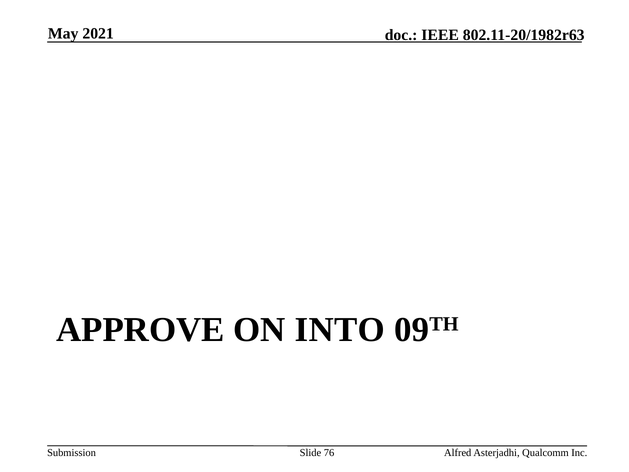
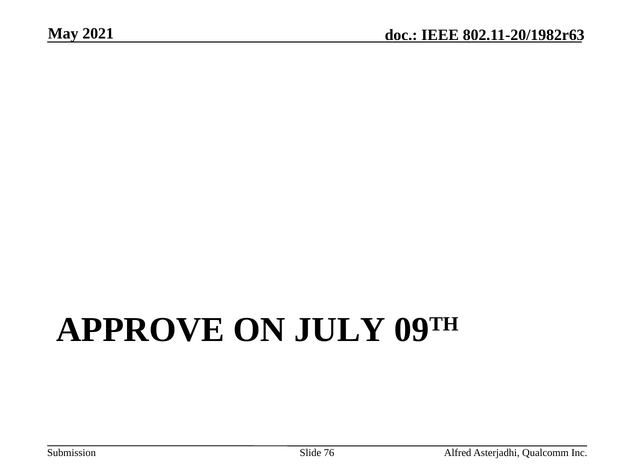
INTO: INTO -> JULY (340, 330)
